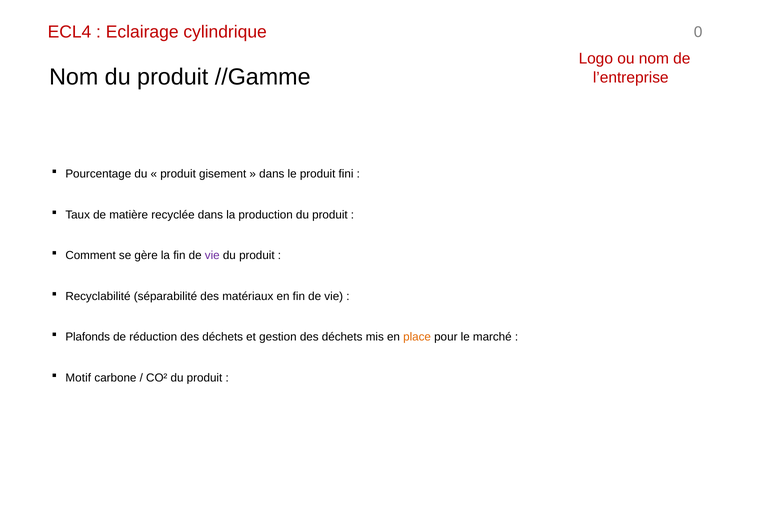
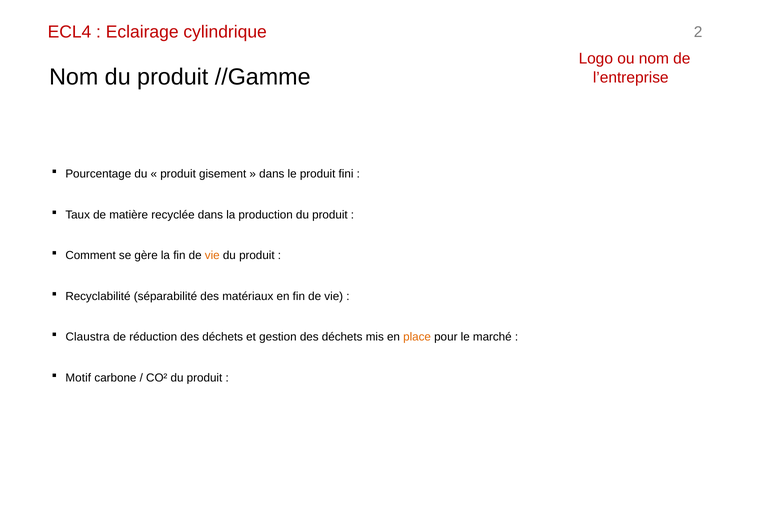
0: 0 -> 2 (698, 32)
vie colour: purple -> orange (212, 255)
Plafonds: Plafonds -> Claustra (88, 337)
